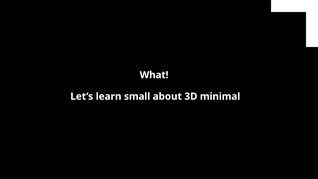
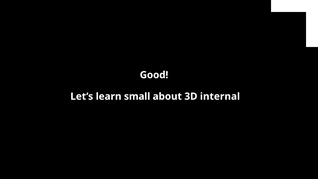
What: What -> Good (154, 75)
minimal: minimal -> internal (220, 96)
